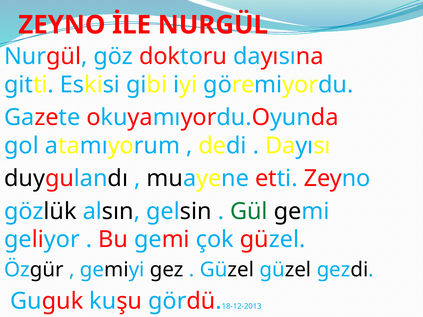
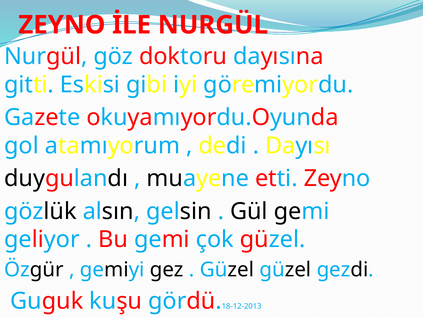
Gül colour: green -> black (249, 211)
